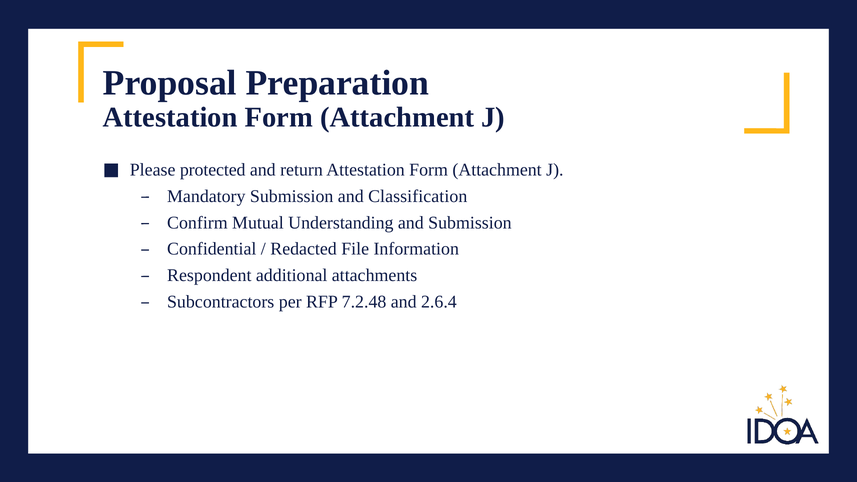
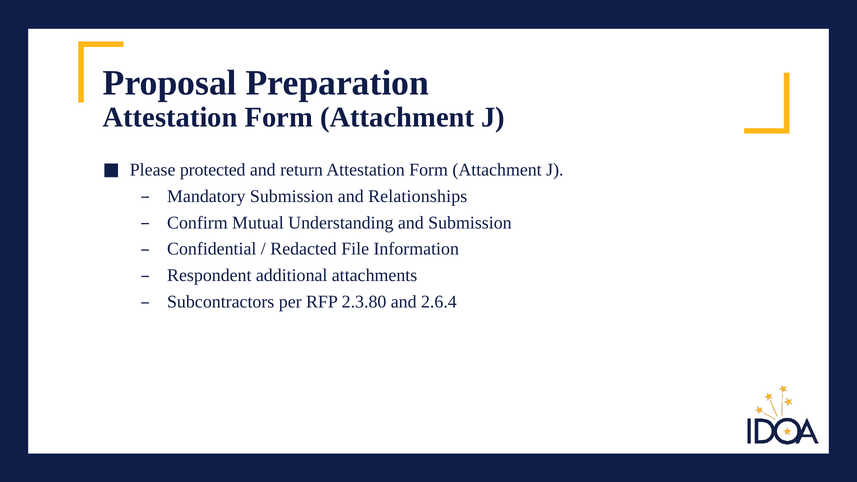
Classification: Classification -> Relationships (418, 196)
7.2.48: 7.2.48 -> 2.3.80 (364, 302)
